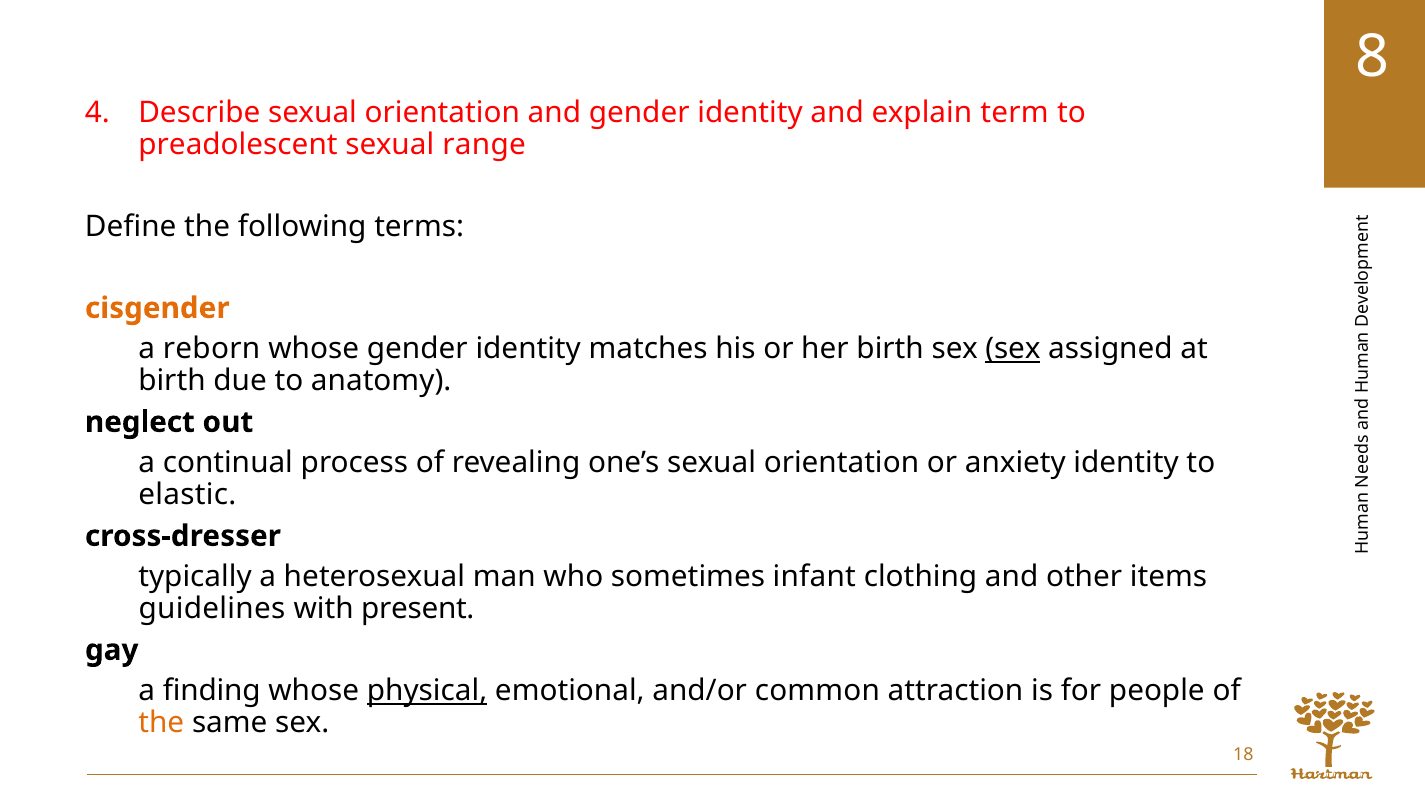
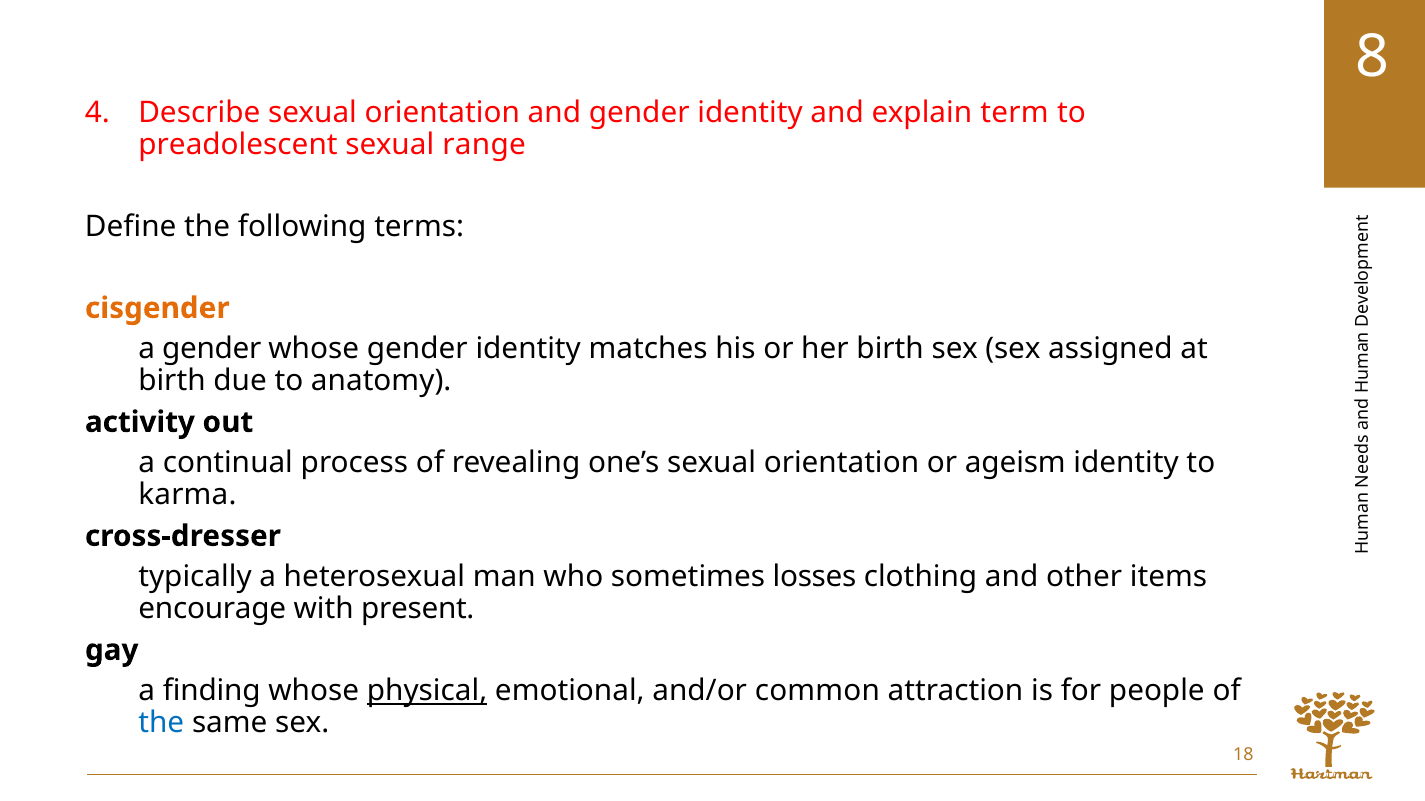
a reborn: reborn -> gender (212, 349)
sex underline: present -> none (1013, 349)
neglect: neglect -> activity (140, 422)
anxiety: anxiety -> ageism (1015, 463)
elastic: elastic -> karma (187, 495)
infant: infant -> losses (815, 577)
guidelines: guidelines -> encourage (212, 609)
the colour: orange -> blue (161, 724)
